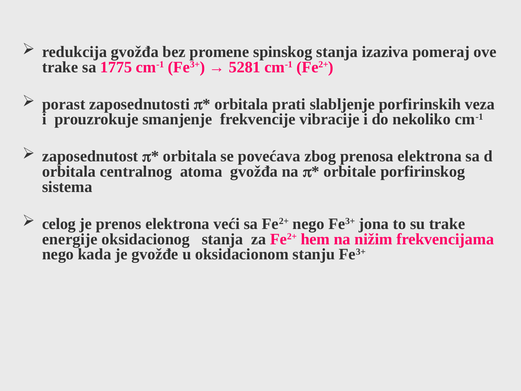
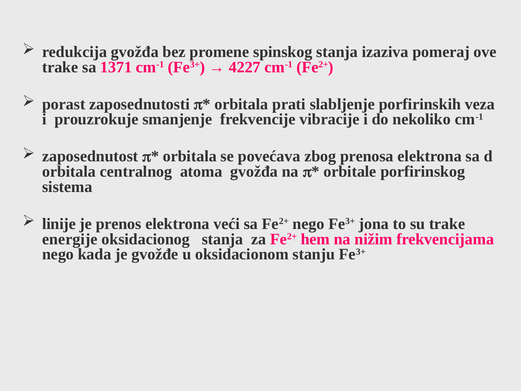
1775: 1775 -> 1371 (116, 67)
5281: 5281 -> 4227 (245, 67)
celog: celog -> linije (59, 224)
